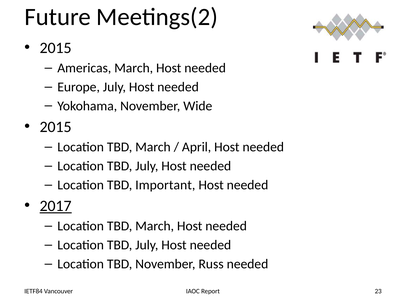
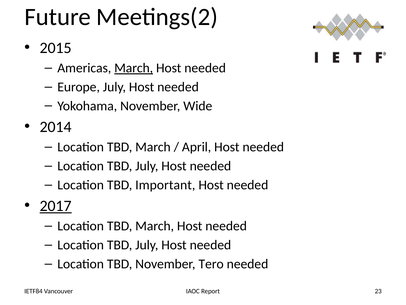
March underline: none -> present (134, 68)
2015: 2015 -> 2014 (56, 127)
Russ: Russ -> Tero (211, 264)
